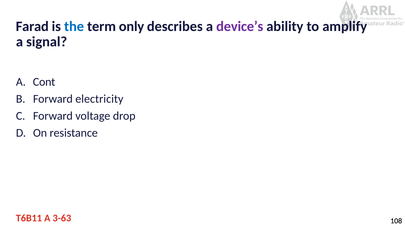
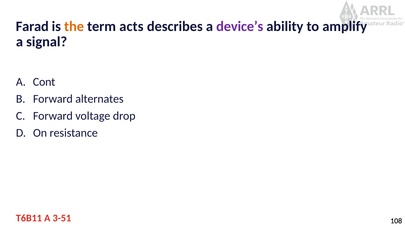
the colour: blue -> orange (74, 26)
only: only -> acts (131, 26)
electricity: electricity -> alternates (99, 99)
3-63: 3-63 -> 3-51 (62, 218)
